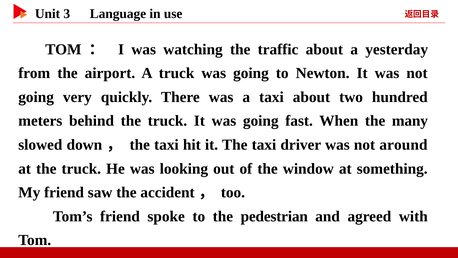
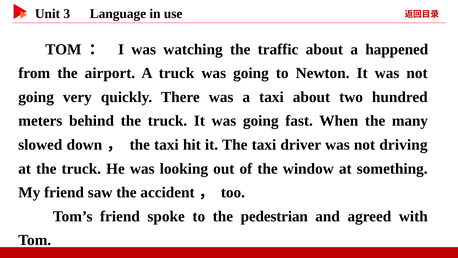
yesterday: yesterday -> happened (397, 49)
around: around -> driving (403, 145)
